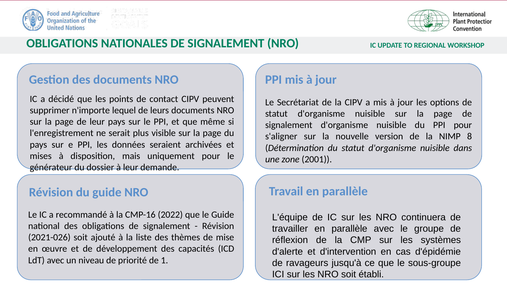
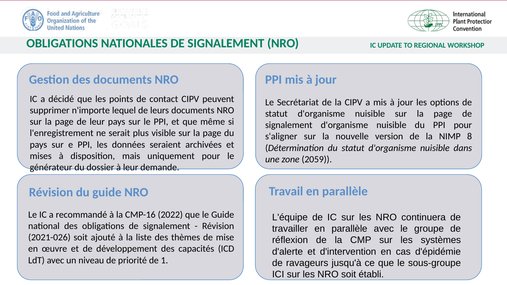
2001: 2001 -> 2059 (317, 159)
